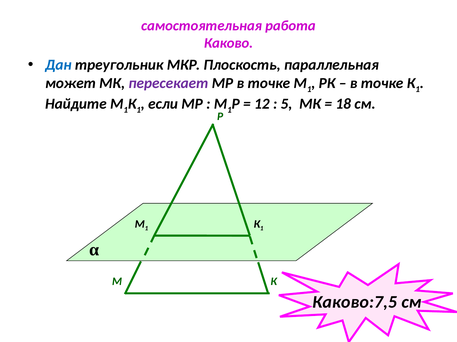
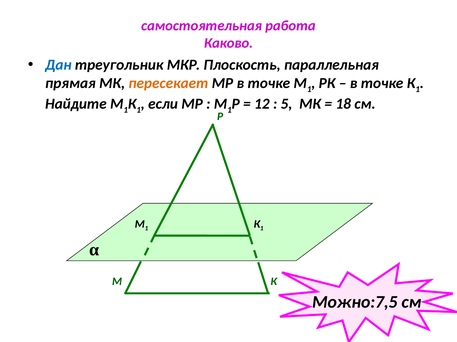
может: может -> прямая (70, 83)
пересекает colour: purple -> orange (168, 83)
Каково:7,5: Каково:7,5 -> Можно:7,5 (355, 303)
